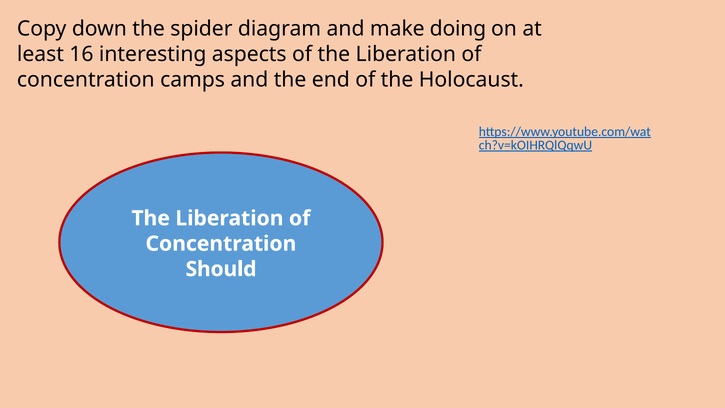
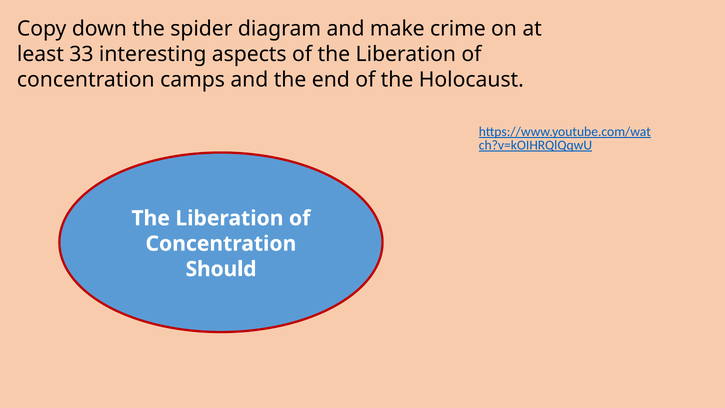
doing: doing -> crime (458, 29)
16: 16 -> 33 (81, 54)
